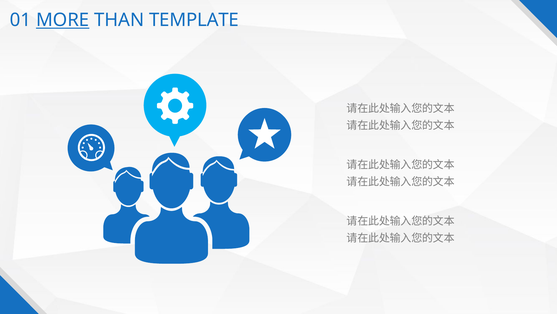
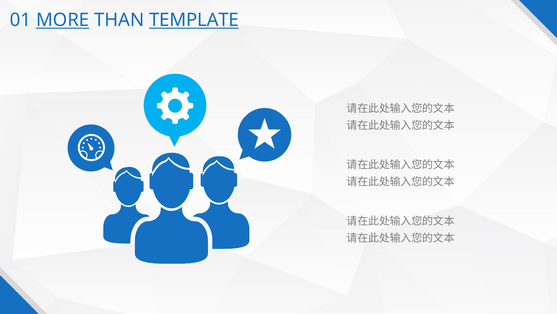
TEMPLATE underline: none -> present (194, 20)
